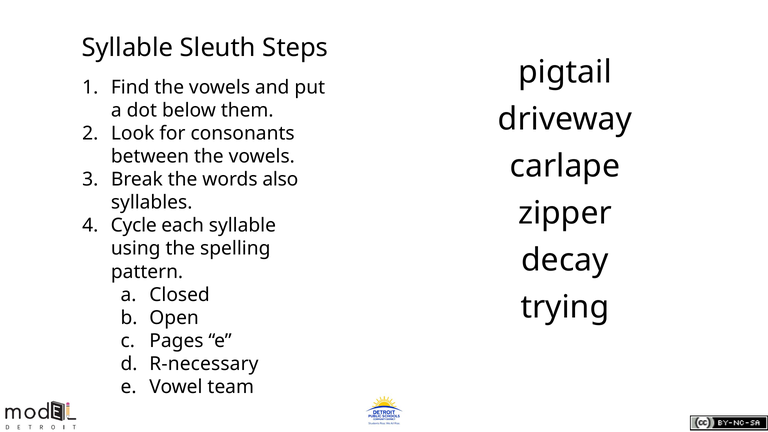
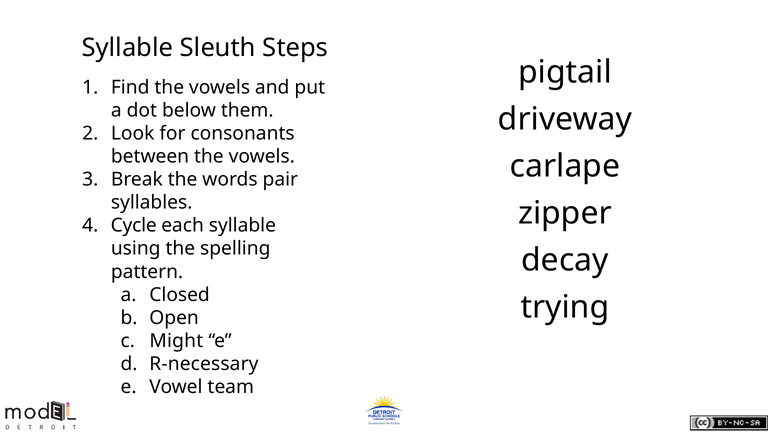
also: also -> pair (280, 180)
Pages: Pages -> Might (176, 341)
